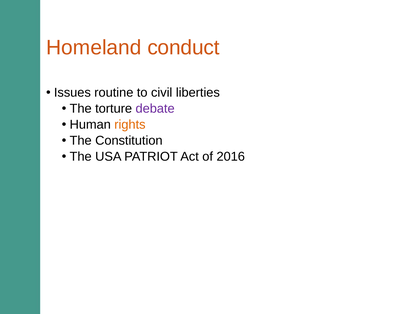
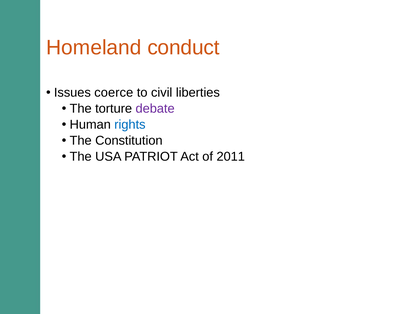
routine: routine -> coerce (114, 93)
rights colour: orange -> blue (130, 125)
2016: 2016 -> 2011 (231, 157)
